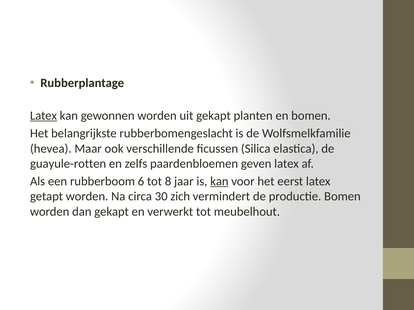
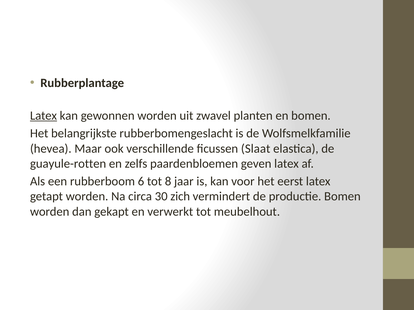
uit gekapt: gekapt -> zwavel (213, 116)
Silica: Silica -> Slaat (256, 149)
kan underline: present -> none (219, 182)
